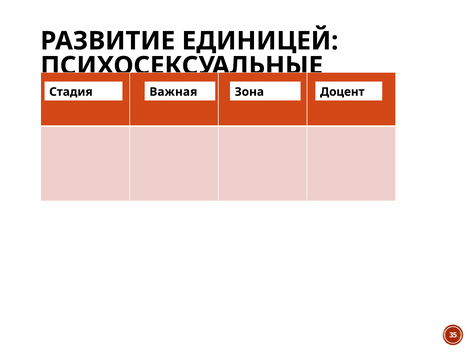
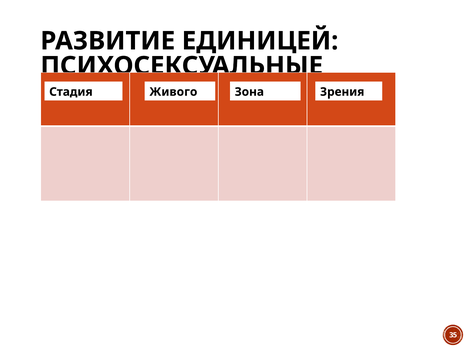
Важная: Важная -> Живого (173, 92)
Доцент: Доцент -> Зрения (342, 92)
